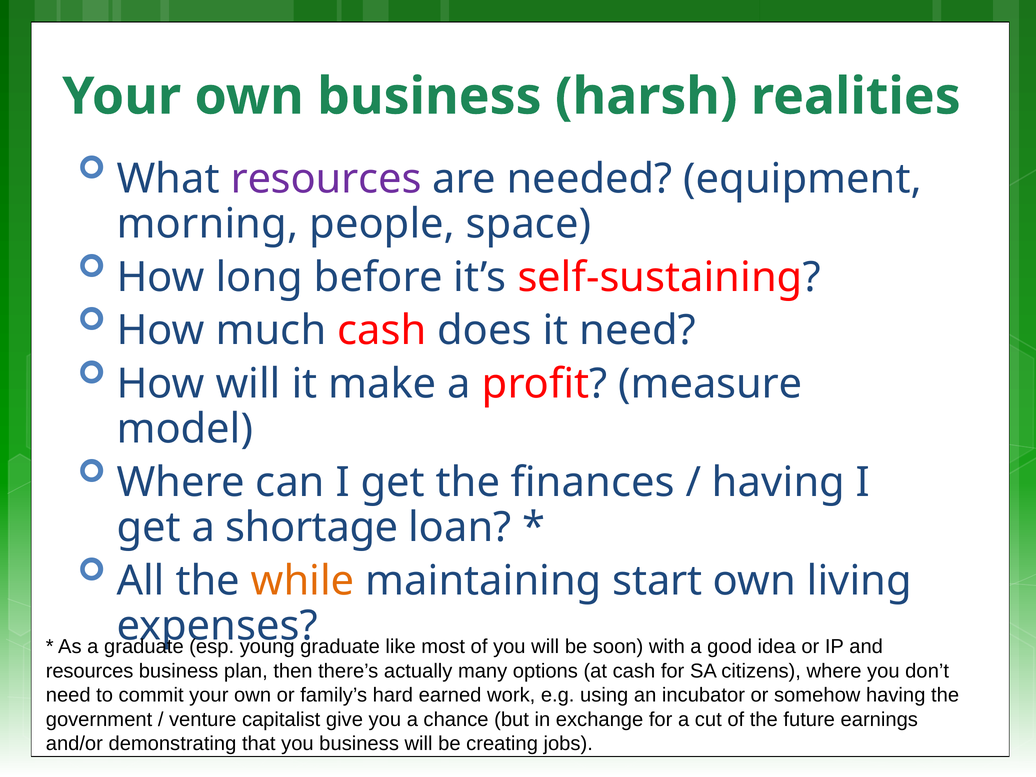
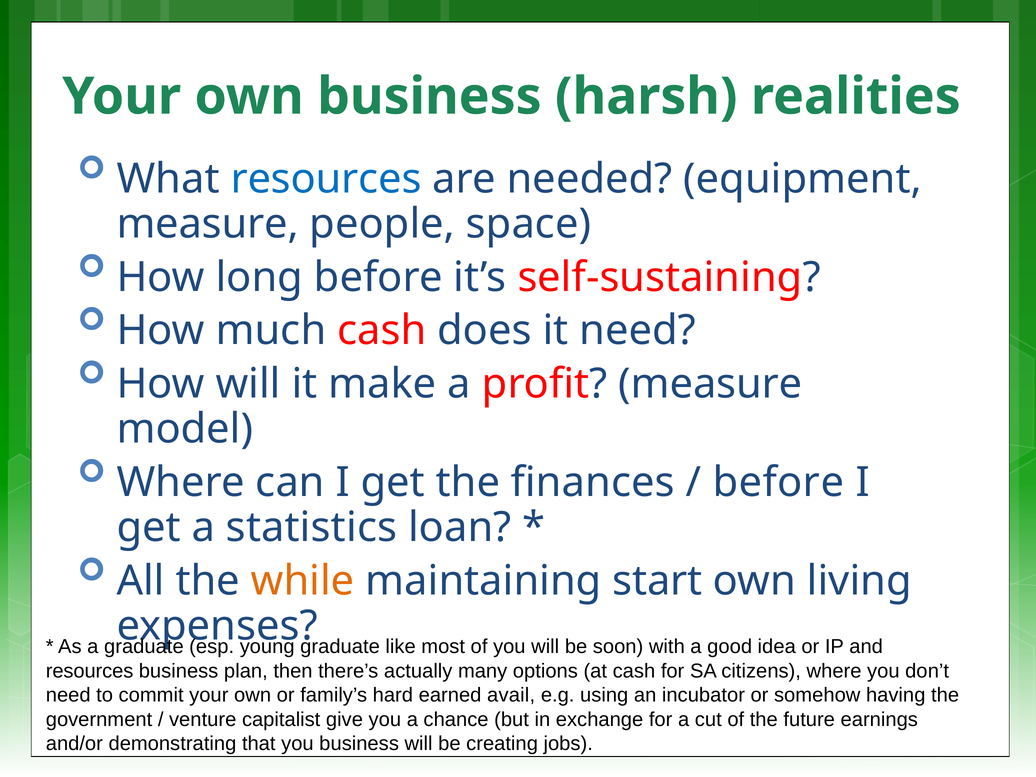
resources colour: purple -> blue (326, 179)
morning: morning -> measure (208, 224)
having: having -> before (778, 482)
shortage: shortage -> statistics (312, 528)
work: work -> avail (511, 695)
